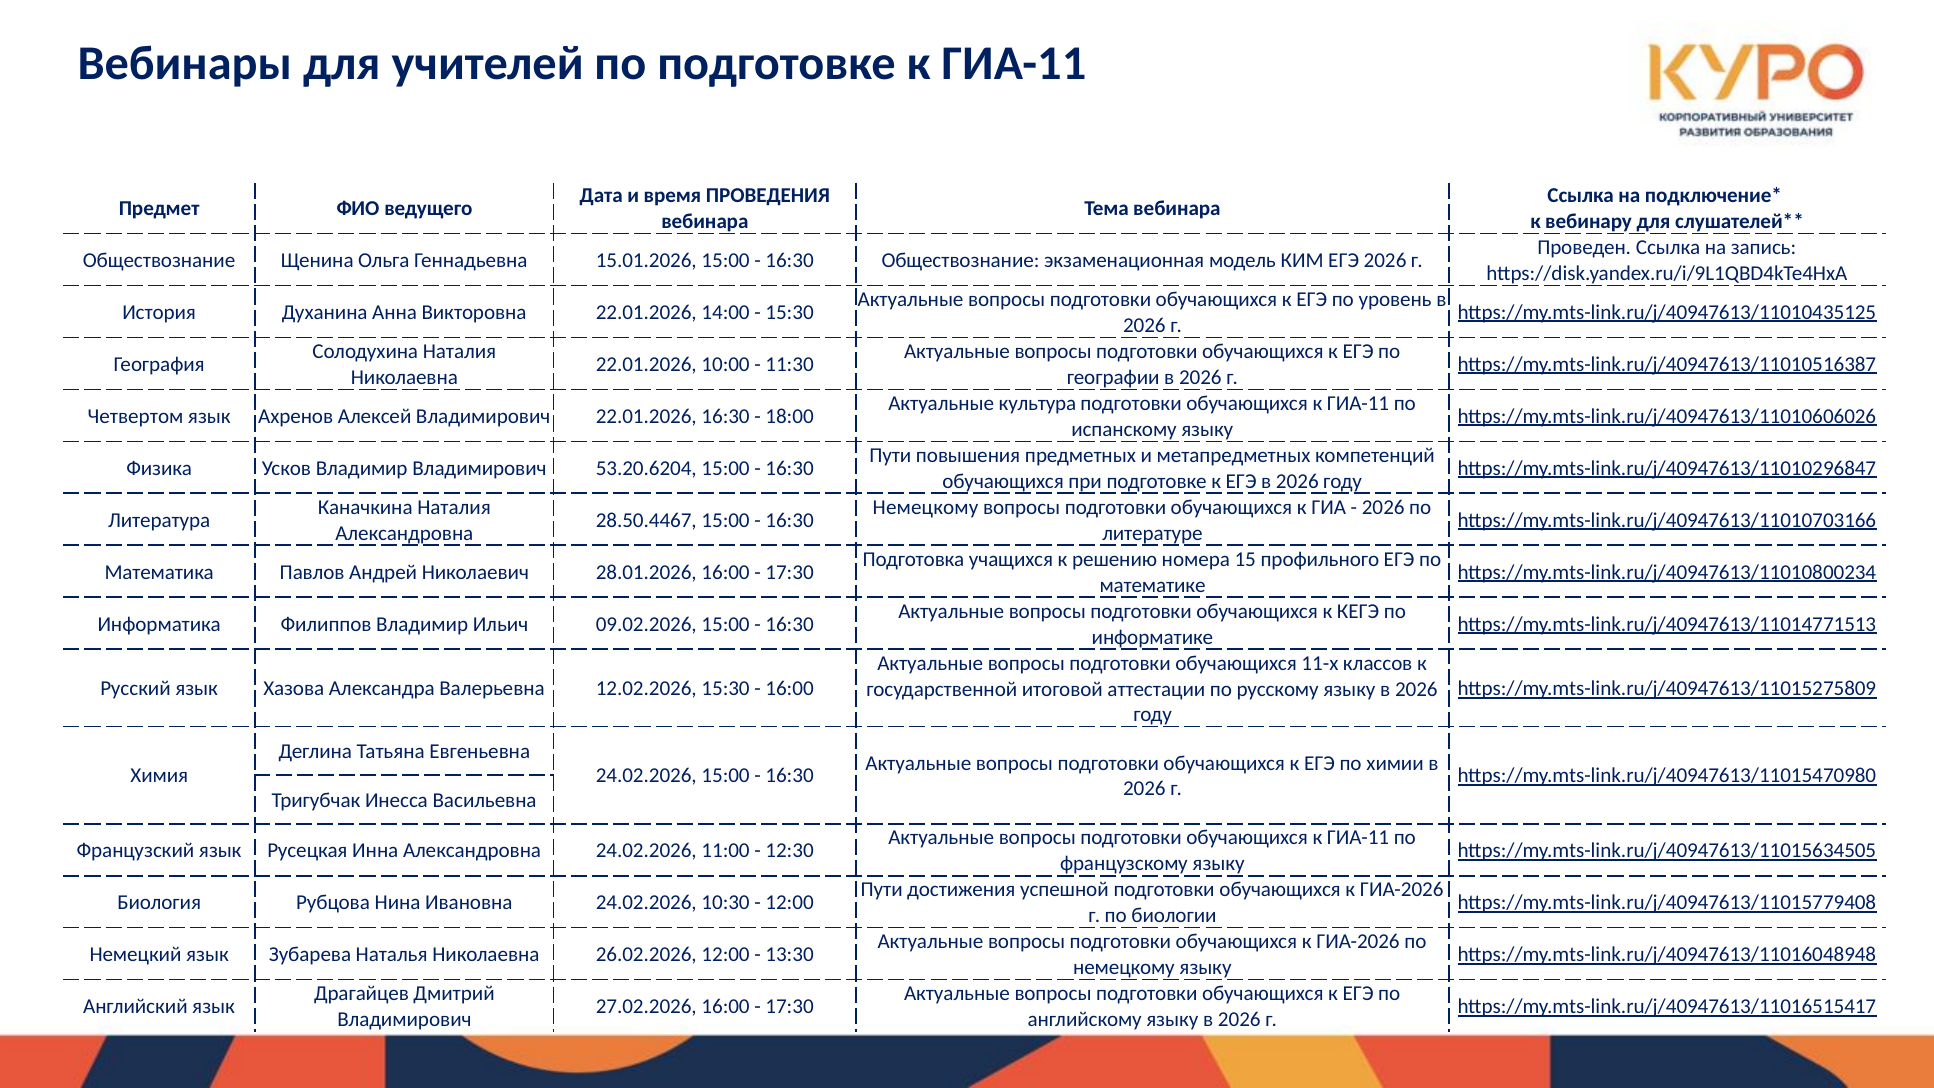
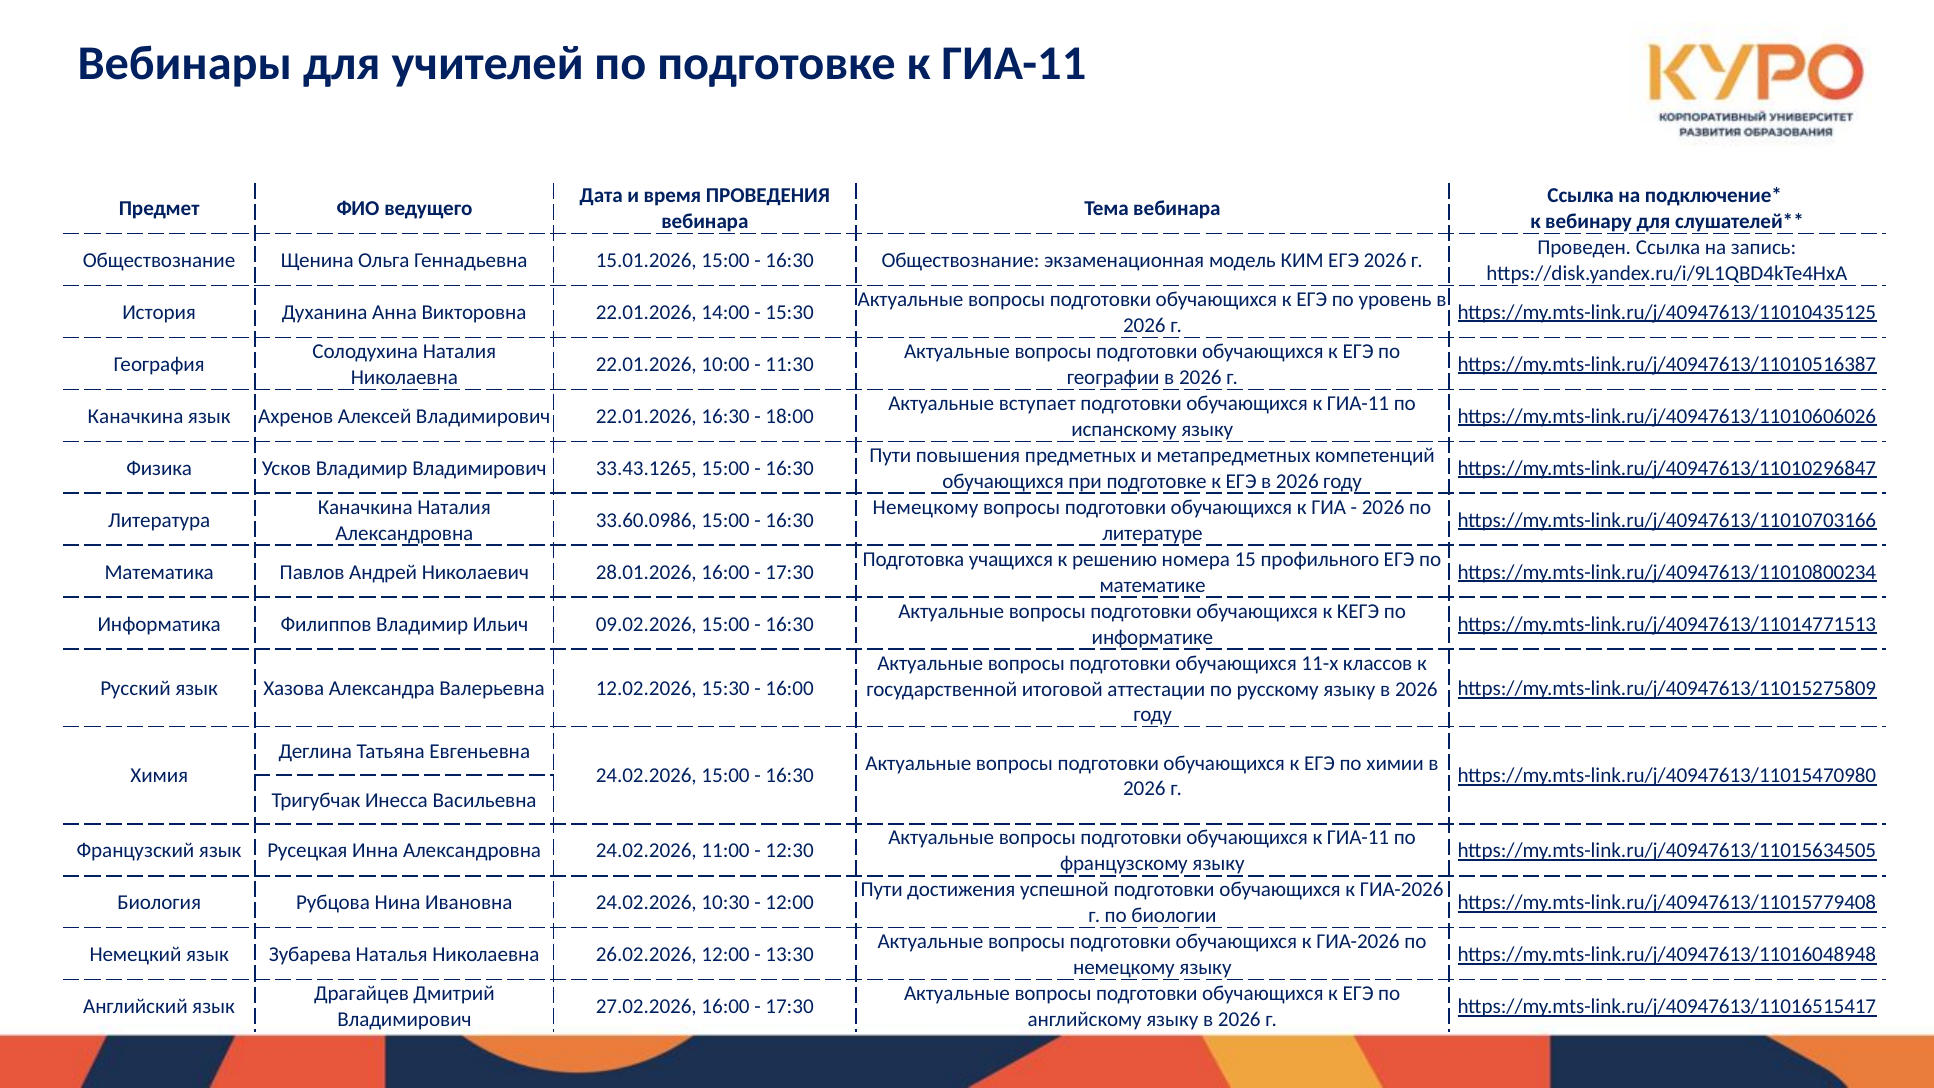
культура: культура -> вступает (1037, 404)
Четвертом: Четвертом -> Каначкина (136, 416)
53.20.6204: 53.20.6204 -> 33.43.1265 (646, 468)
28.50.4467: 28.50.4467 -> 33.60.0986 (646, 520)
